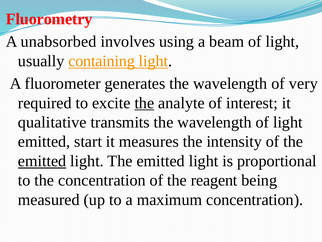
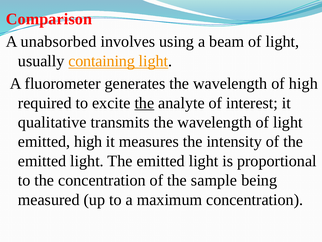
Fluorometry: Fluorometry -> Comparison (49, 19)
of very: very -> high (303, 83)
emitted start: start -> high (88, 141)
emitted underline: present -> none (42, 161)
reagent: reagent -> sample (214, 180)
